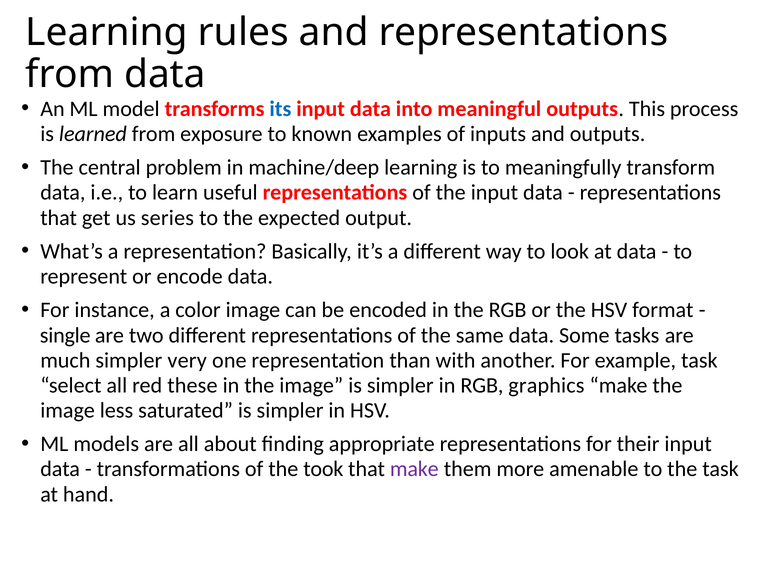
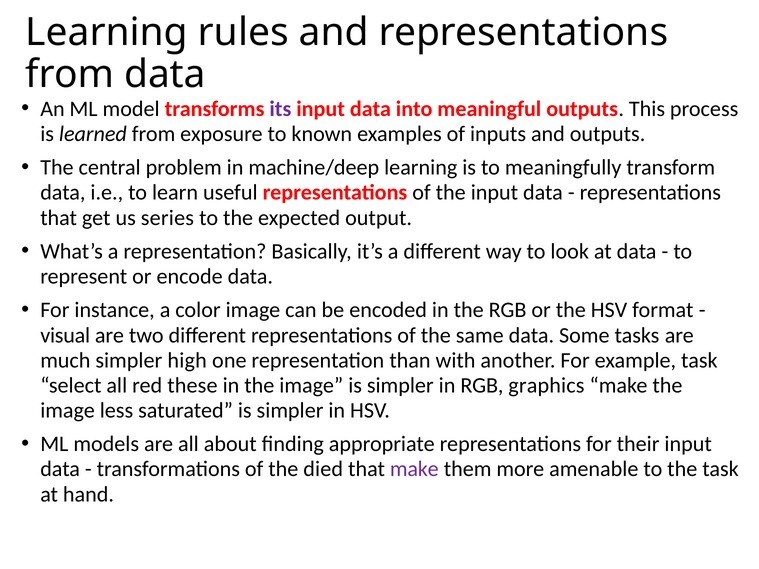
its colour: blue -> purple (280, 109)
single: single -> visual (65, 335)
very: very -> high (187, 360)
took: took -> died (323, 469)
